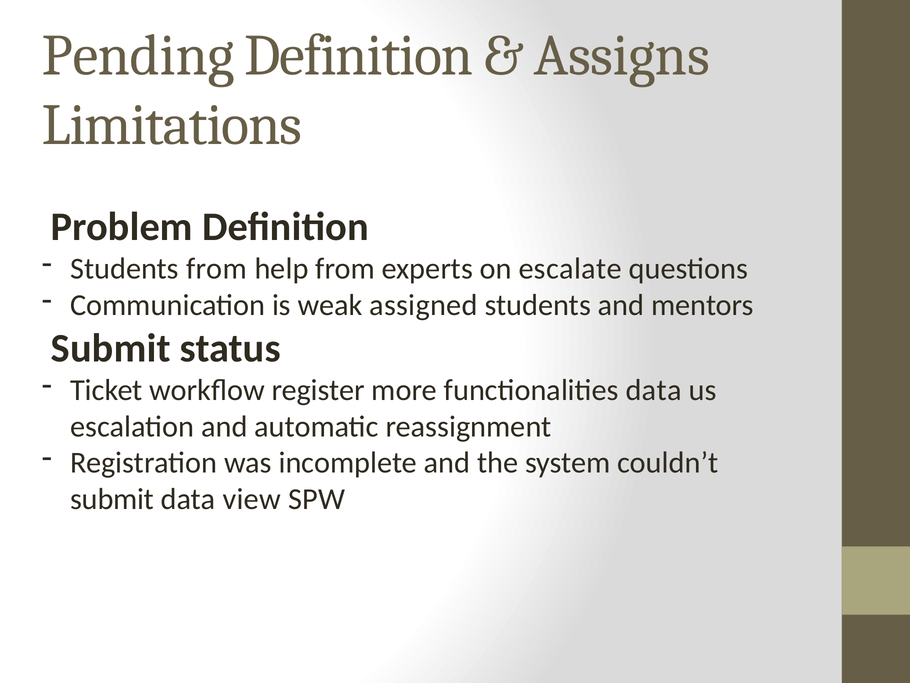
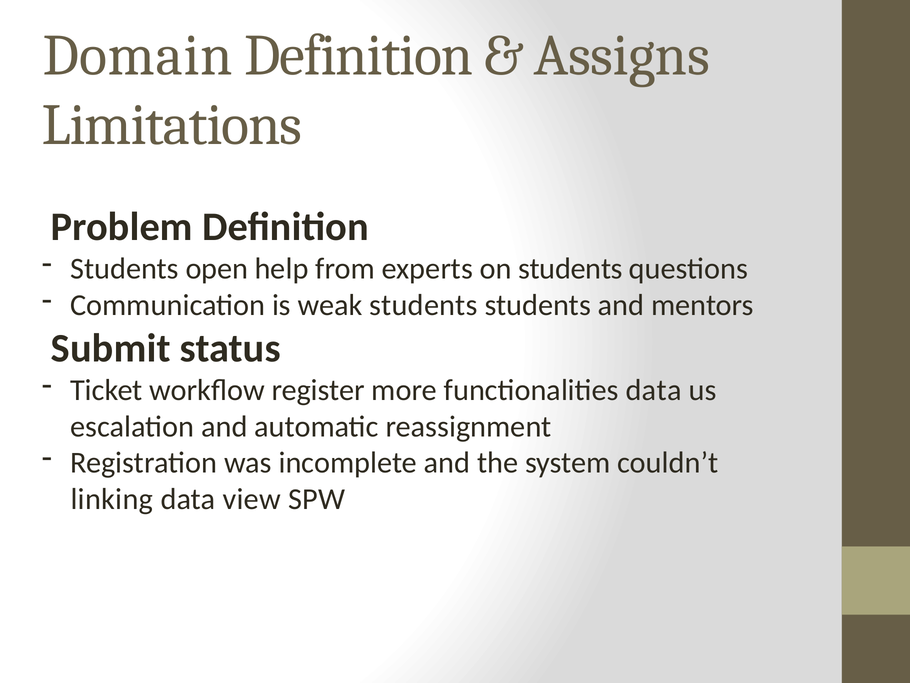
Pending: Pending -> Domain (138, 55)
Students from: from -> open (217, 268)
on escalate: escalate -> students (570, 268)
weak assigned: assigned -> students (423, 305)
submit: submit -> linking (112, 499)
